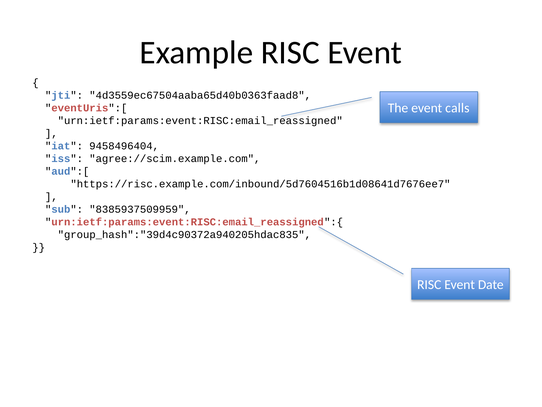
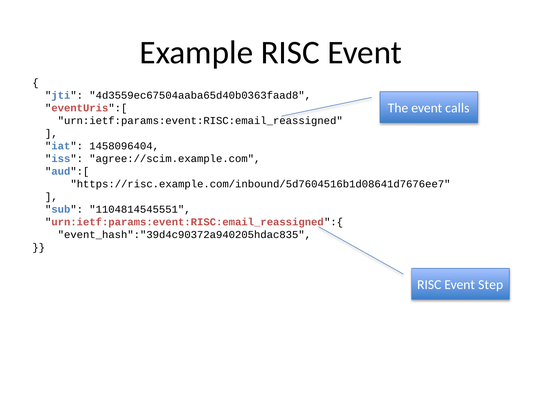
9458496404: 9458496404 -> 1458096404 (124, 146)
8385937509959: 8385937509959 -> 1104814545551 (140, 209)
group_hash":"39d4c90372a940205hdac835: group_hash":"39d4c90372a940205hdac835 -> event_hash":"39d4c90372a940205hdac835 (184, 234)
Date: Date -> Step (491, 284)
